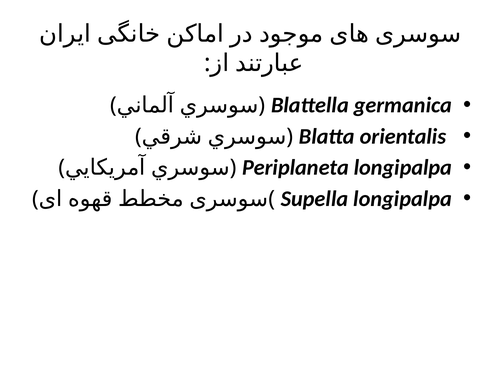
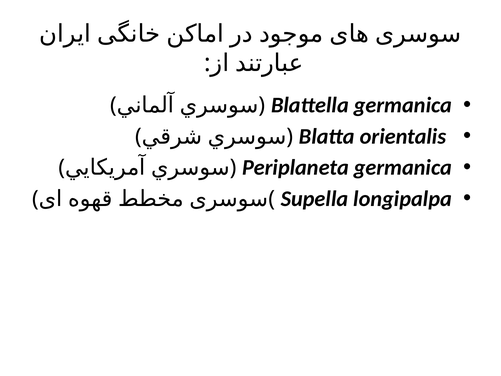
Periplaneta longipalpa: longipalpa -> germanica (403, 167)
